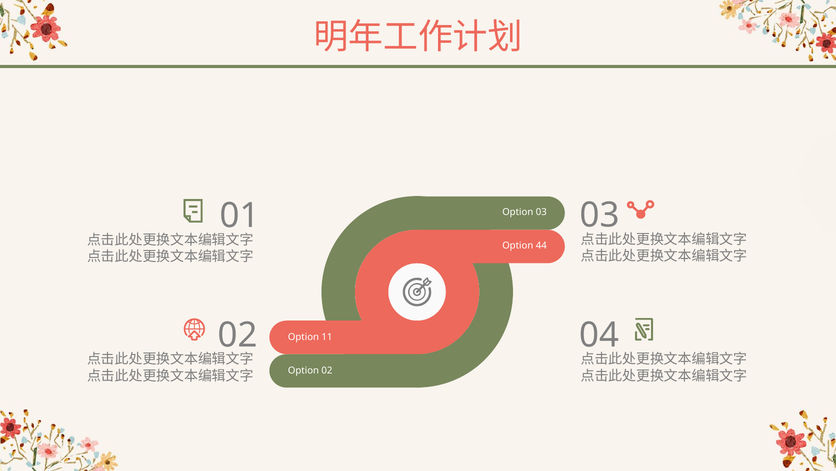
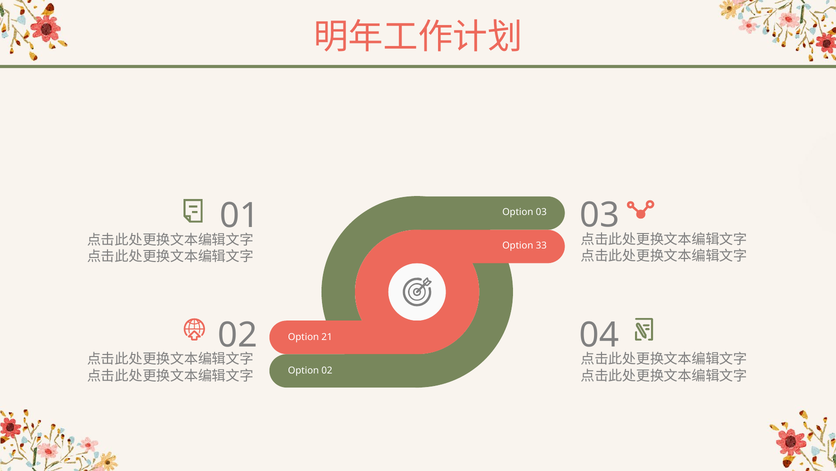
44: 44 -> 33 (541, 245)
11: 11 -> 21 (327, 337)
